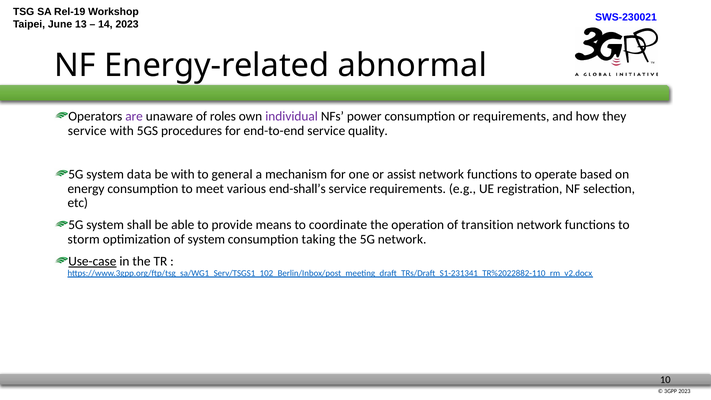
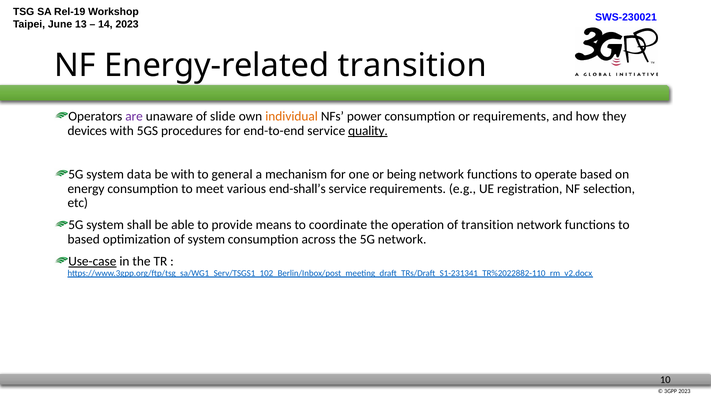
Energy-related abnormal: abnormal -> transition (412, 65)
roles: roles -> slide (223, 116)
individual colour: purple -> orange (292, 116)
service: service -> devices (87, 131)
quality underline: none -> present (368, 131)
assist: assist -> being (402, 174)
storm: storm -> based (84, 239)
taking: taking -> across (319, 239)
